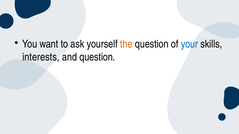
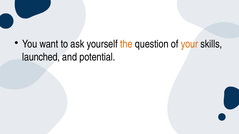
your colour: blue -> orange (189, 44)
interests: interests -> launched (41, 57)
and question: question -> potential (97, 57)
